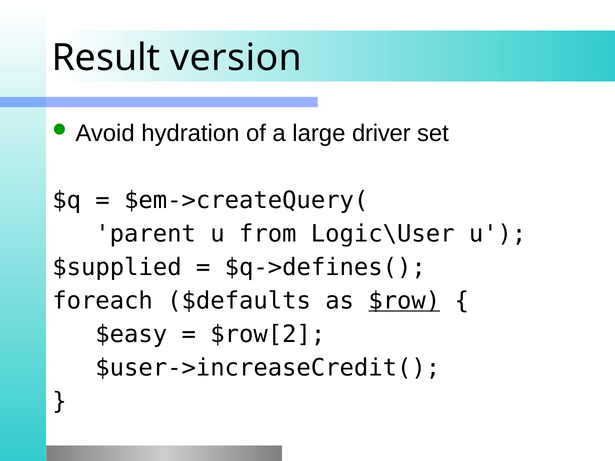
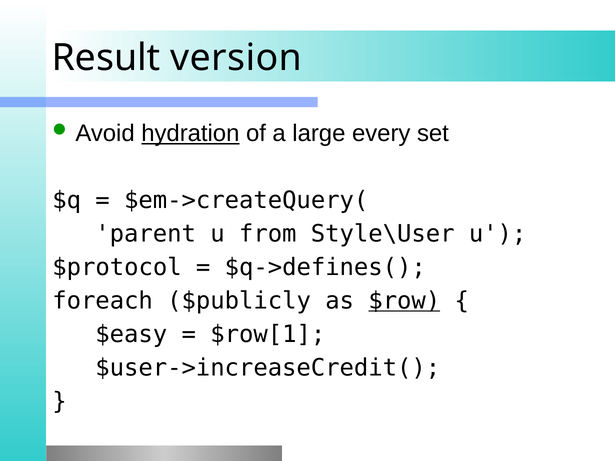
hydration underline: none -> present (190, 133)
driver: driver -> every (381, 133)
Logic\User: Logic\User -> Style\User (383, 234)
$supplied: $supplied -> $protocol (117, 267)
$defaults: $defaults -> $publicly (239, 301)
$row[2: $row[2 -> $row[1 (268, 334)
